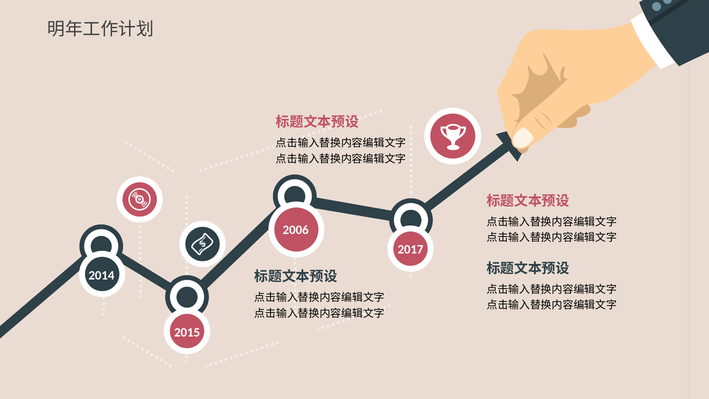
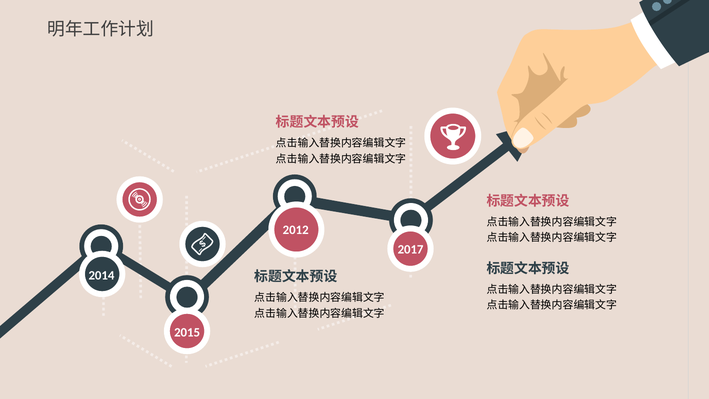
2006: 2006 -> 2012 (296, 230)
